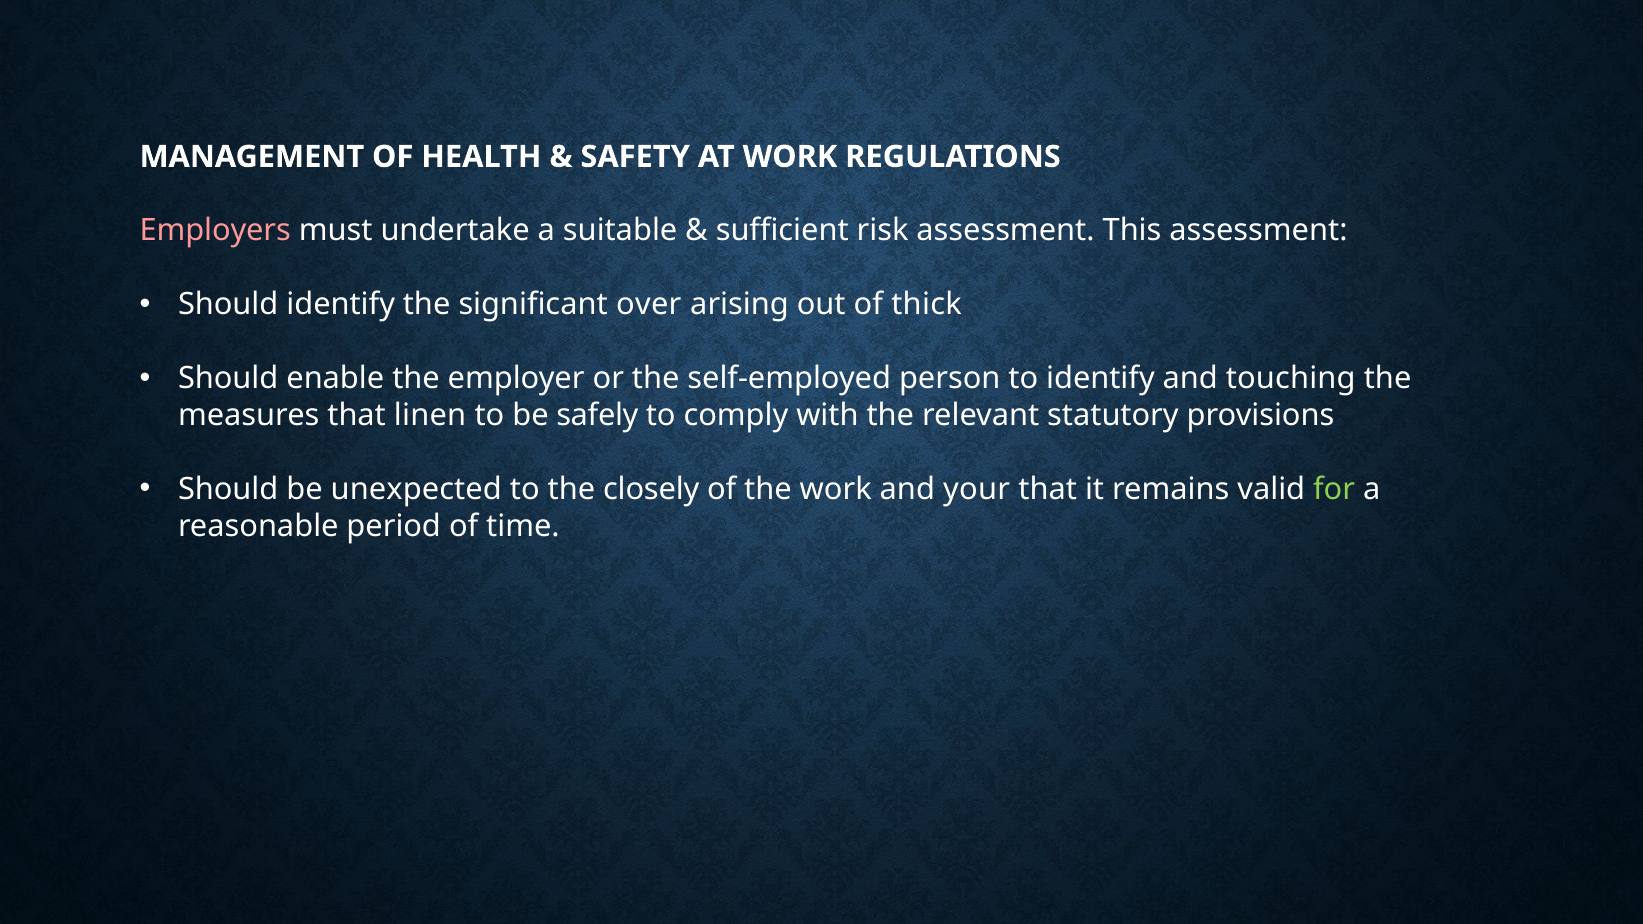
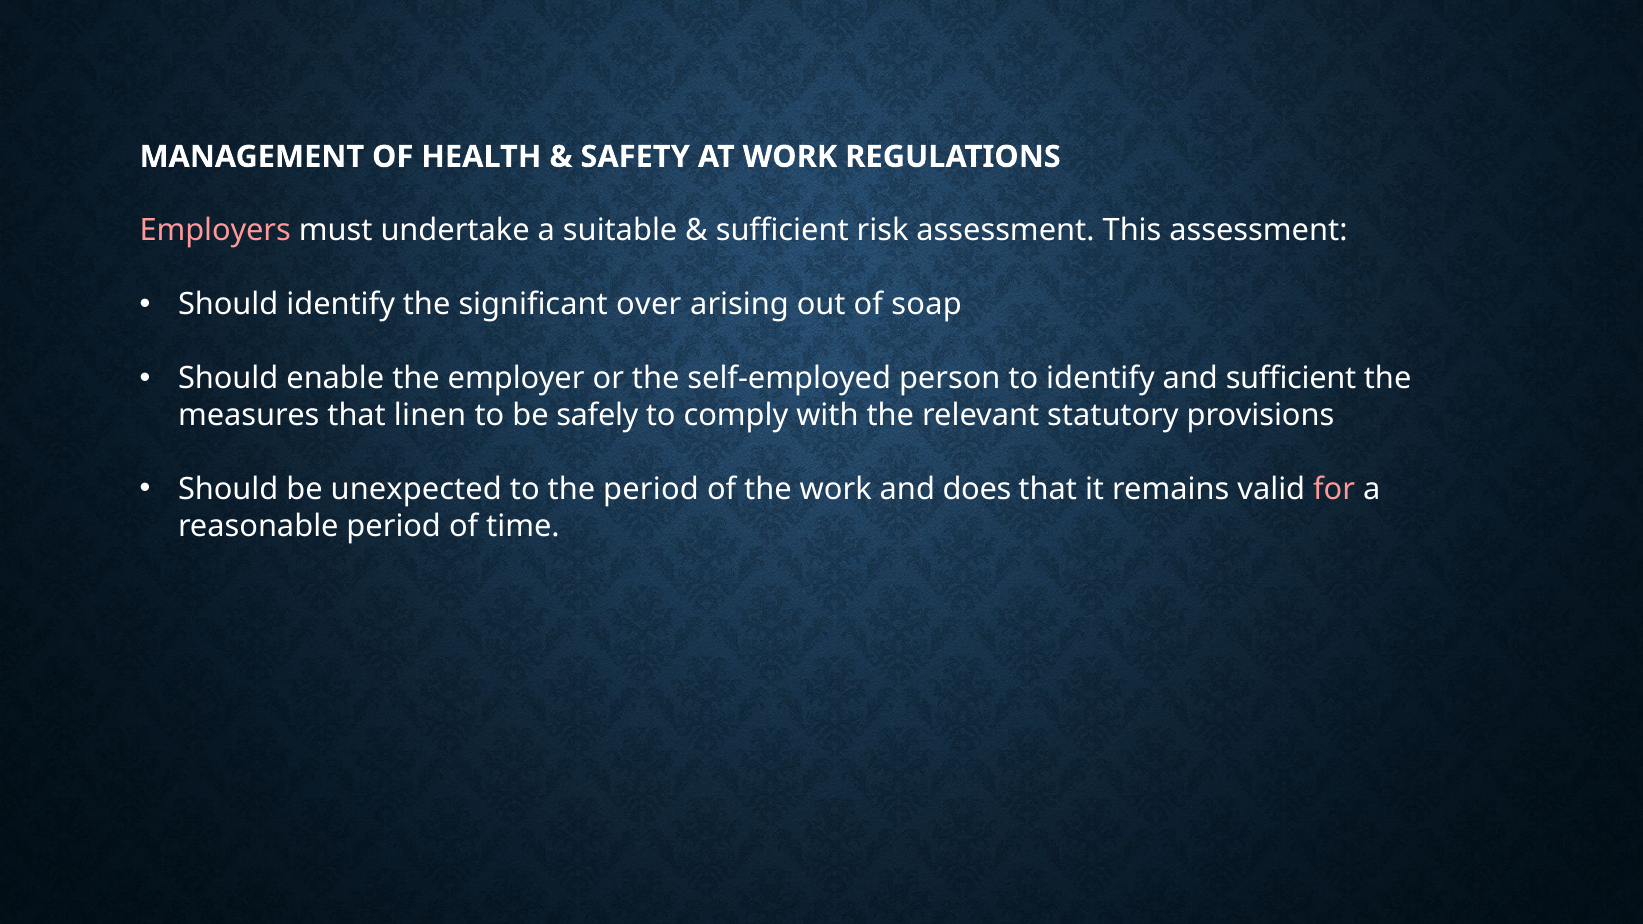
thick: thick -> soap (927, 305)
and touching: touching -> sufficient (1291, 379)
the closely: closely -> period (651, 489)
your: your -> does (977, 489)
for colour: light green -> pink (1334, 489)
